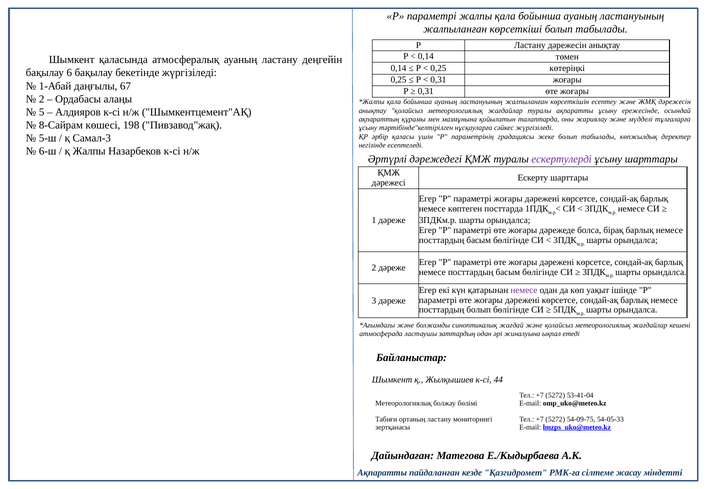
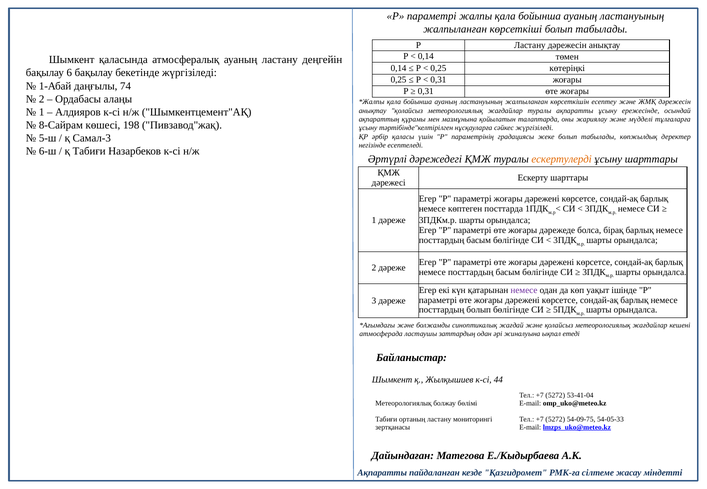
67: 67 -> 74 (126, 86)
5: 5 -> 1 (42, 112)
қ Жалпы: Жалпы -> Табиғи (89, 151)
ескертулерді colour: purple -> orange (562, 159)
